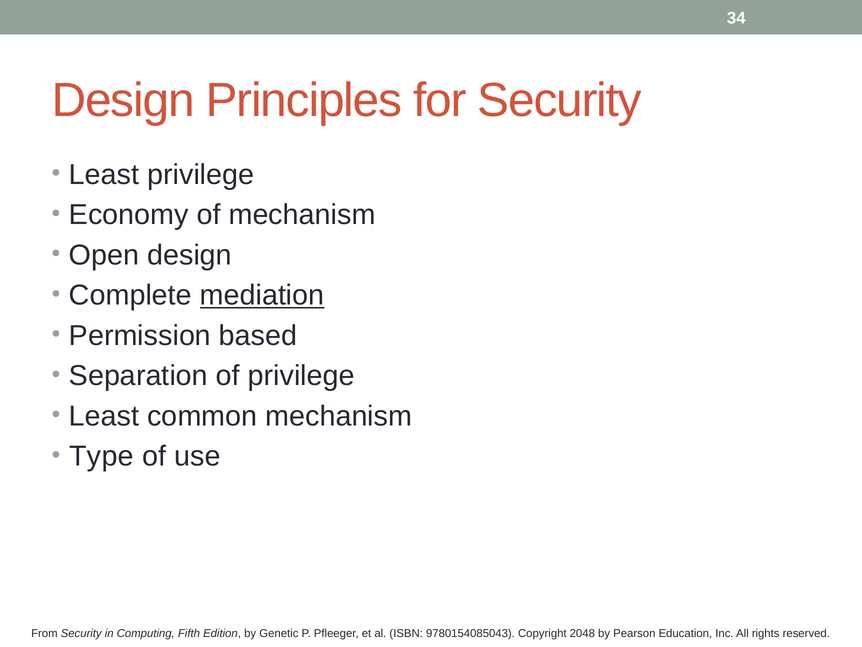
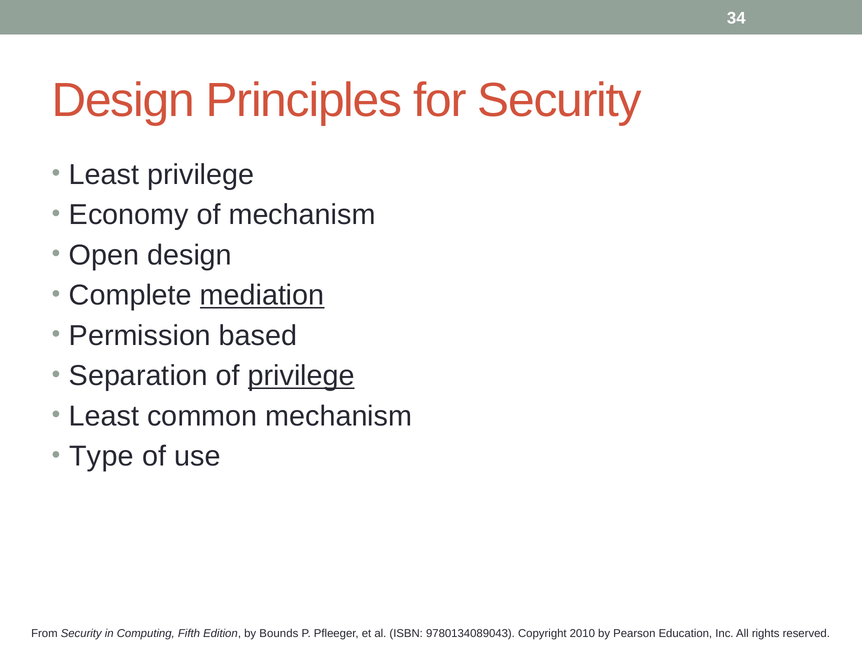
privilege underline: none -> present (301, 375)
Genetic: Genetic -> Bounds (279, 633)
9780154085043: 9780154085043 -> 9780134089043 (470, 633)
2048: 2048 -> 2010 (582, 633)
